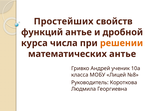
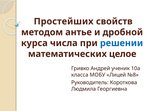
функций: функций -> методом (42, 32)
решении colour: orange -> blue (122, 43)
математических антье: антье -> целое (123, 54)
